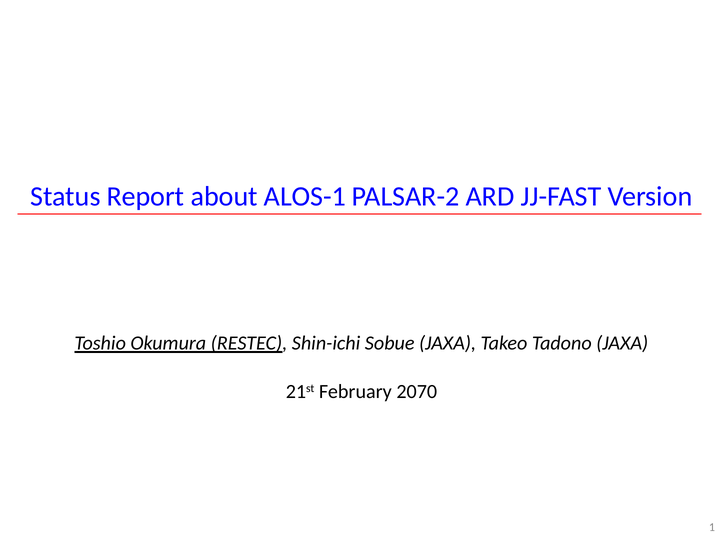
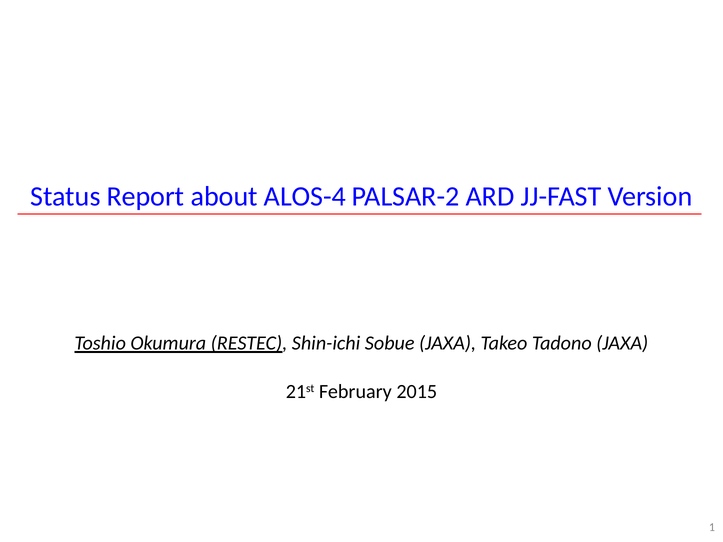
ALOS-1: ALOS-1 -> ALOS-4 (305, 197)
2070: 2070 -> 2015 (417, 392)
